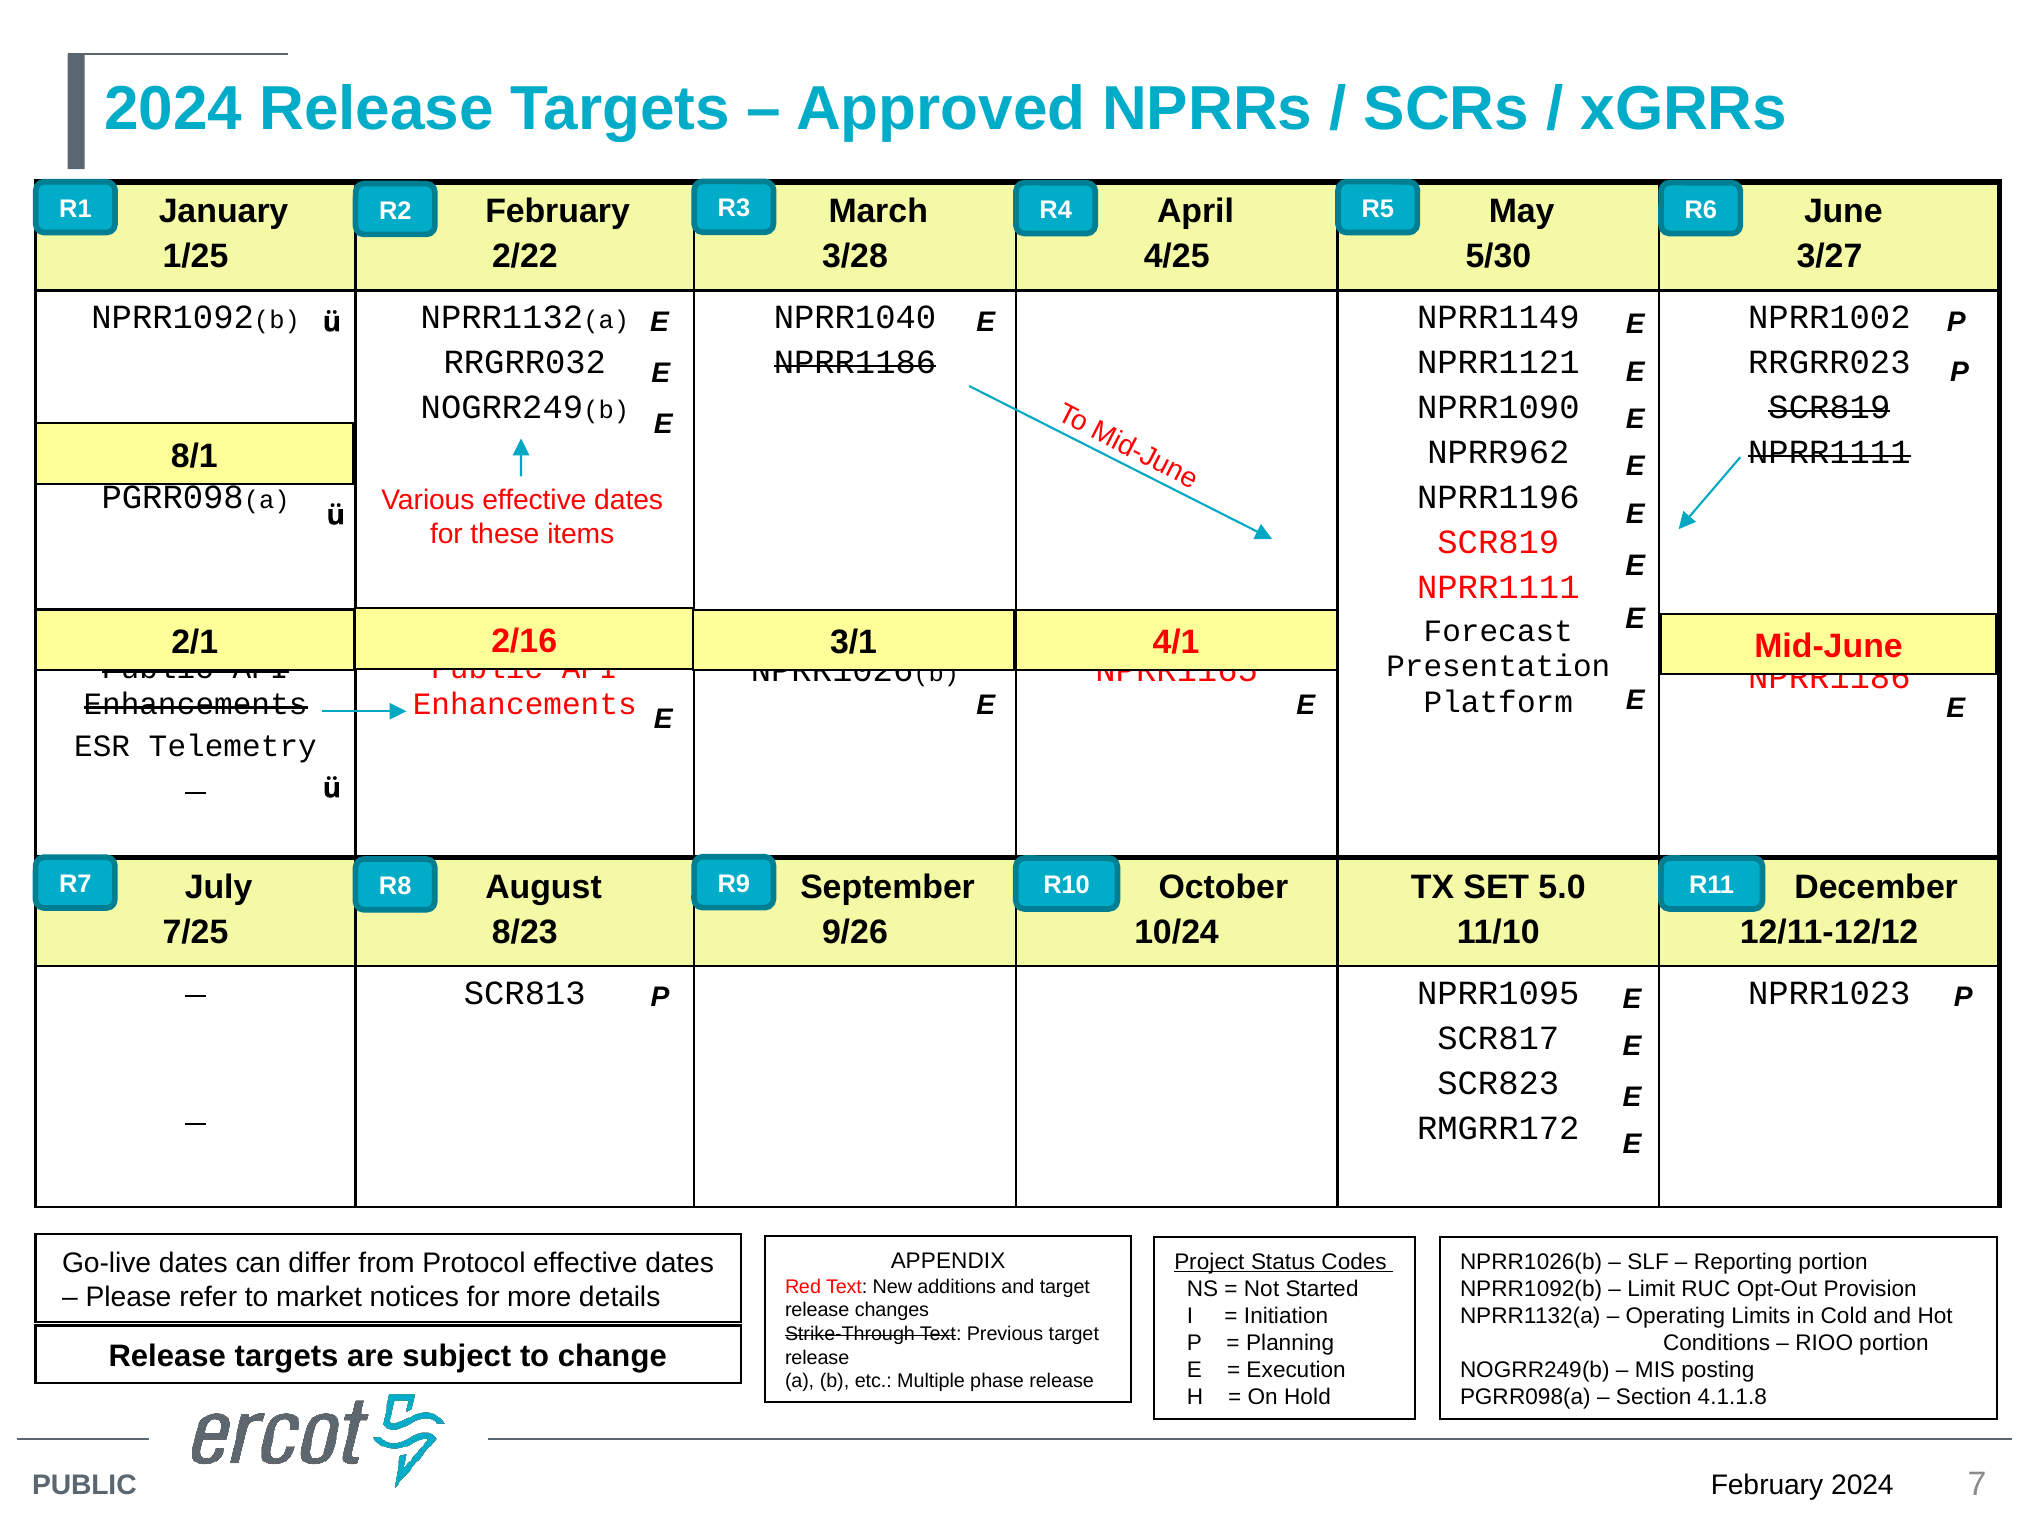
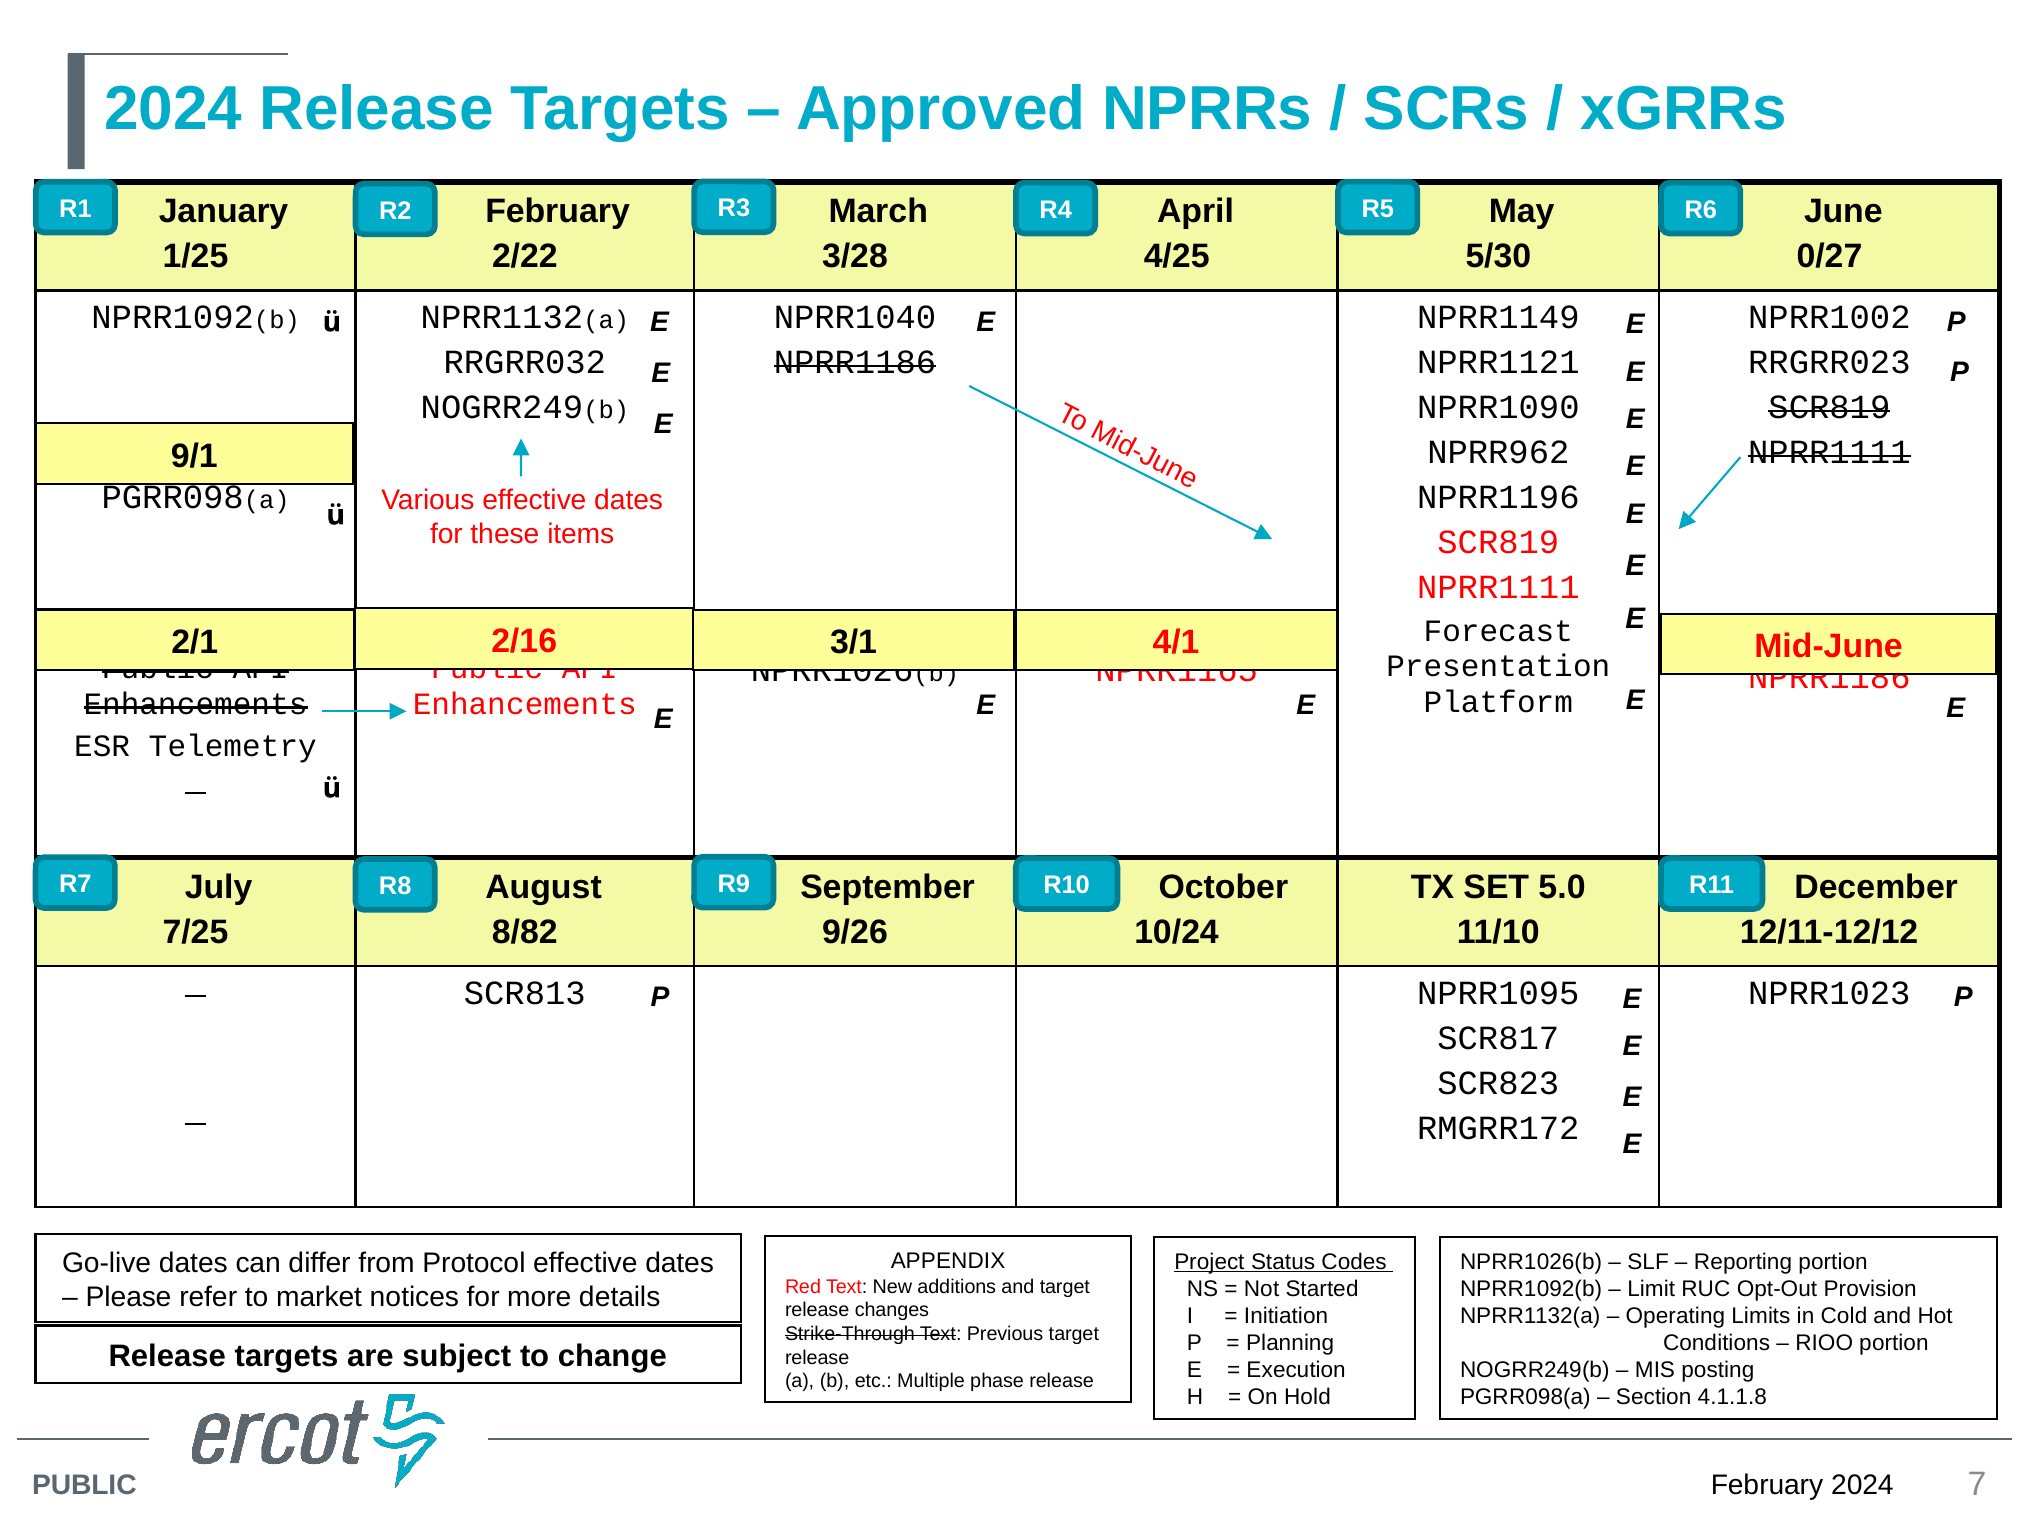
3/27: 3/27 -> 0/27 (1829, 256)
8/1: 8/1 -> 9/1 (194, 456)
8/23: 8/23 -> 8/82 (525, 932)
